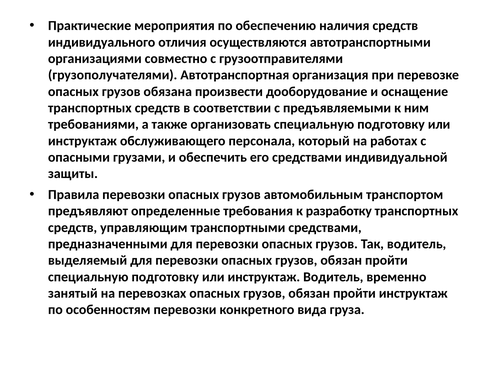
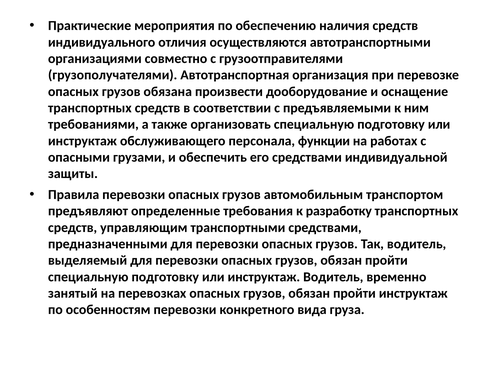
который: который -> функции (324, 141)
